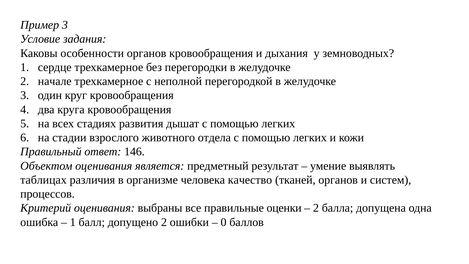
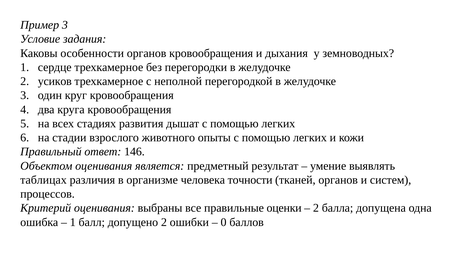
начале: начале -> усиков (55, 81)
отдела: отдела -> опыты (214, 138)
качество: качество -> точности (250, 180)
